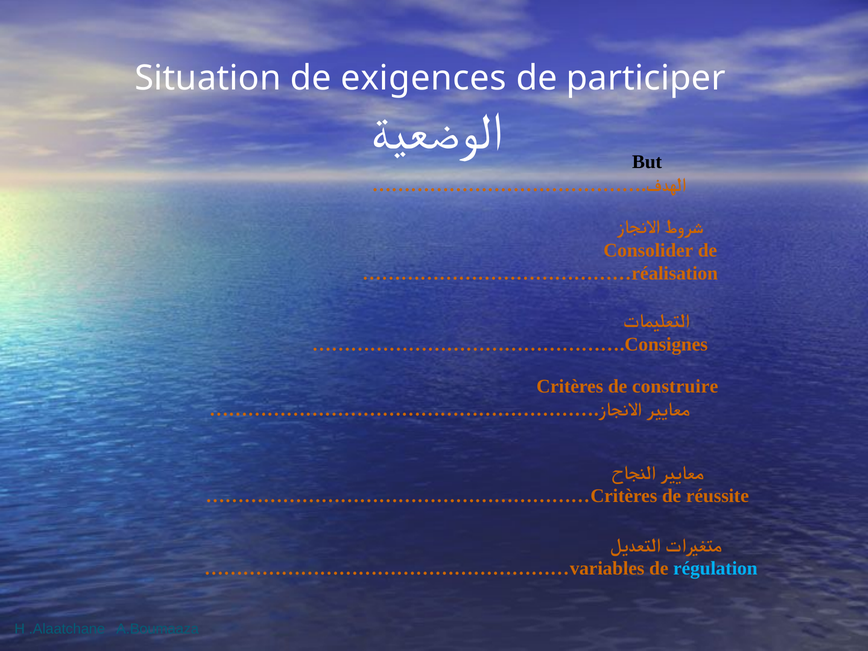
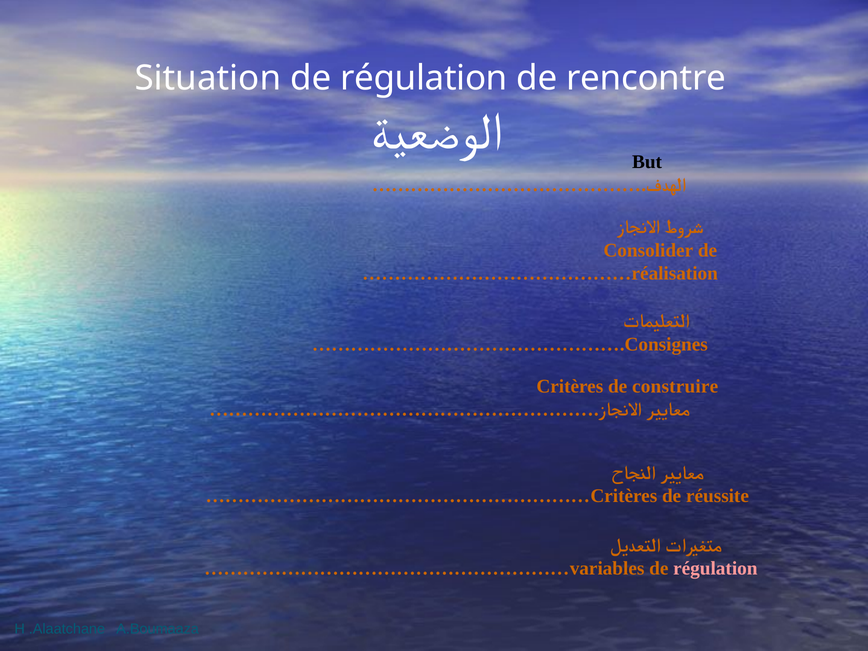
Situation de exigences: exigences -> régulation (424, 78)
participer: participer -> rencontre (646, 78)
régulation colour: light blue -> pink (715, 568)
